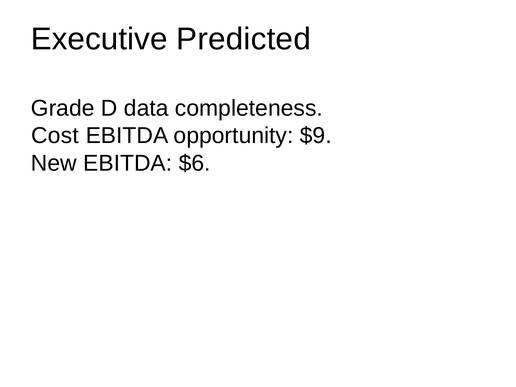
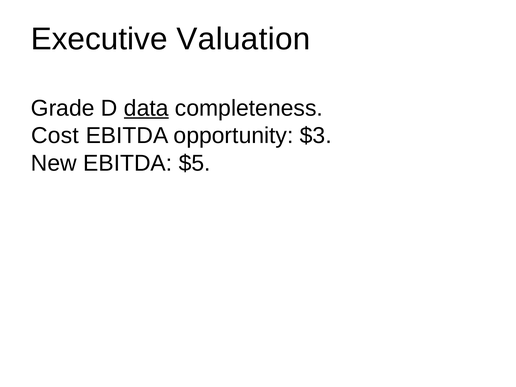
Predicted: Predicted -> Valuation (244, 39)
data underline: none -> present (146, 108)
$9: $9 -> $3 (316, 136)
$6: $6 -> $5 (195, 163)
